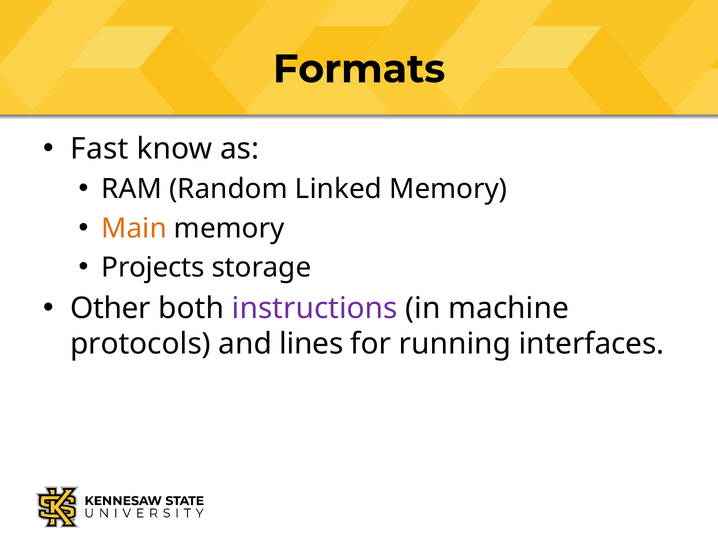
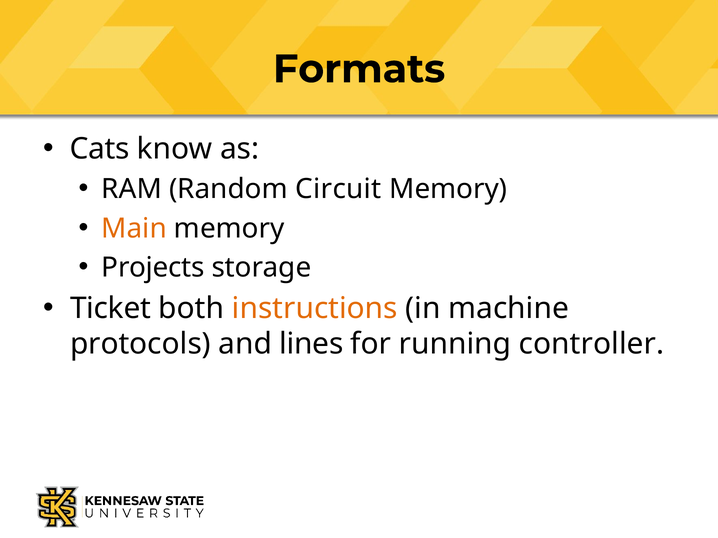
Fast: Fast -> Cats (100, 149)
Linked: Linked -> Circuit (338, 189)
Other: Other -> Ticket (110, 309)
instructions colour: purple -> orange (315, 309)
interfaces: interfaces -> controller (592, 344)
